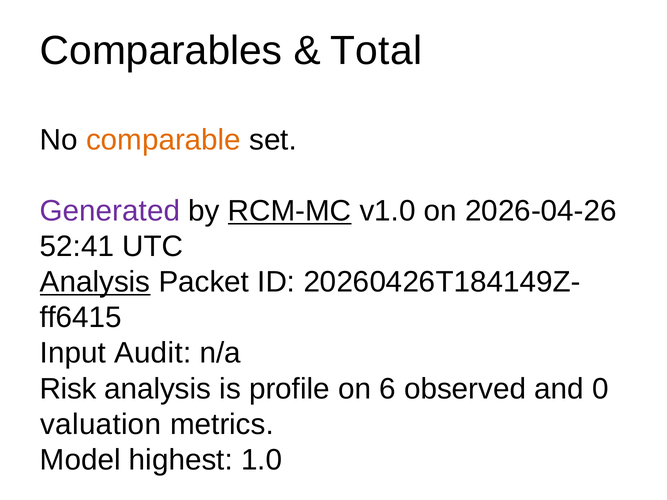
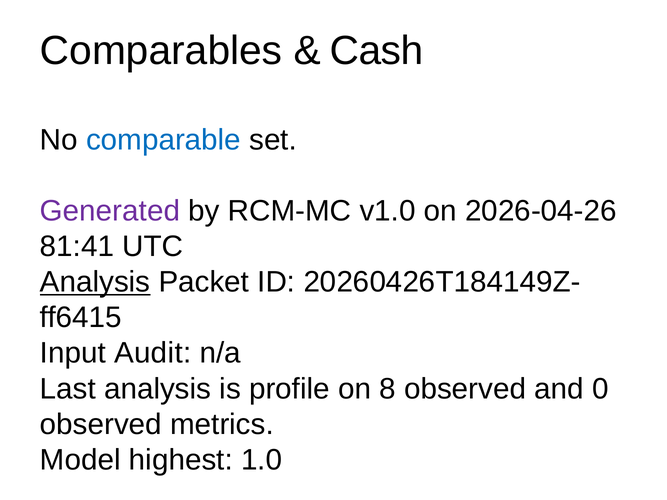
Total: Total -> Cash (376, 51)
comparable colour: orange -> blue (163, 140)
RCM-MC underline: present -> none (290, 211)
52:41: 52:41 -> 81:41 (77, 247)
Risk: Risk -> Last (68, 389)
6: 6 -> 8 (388, 389)
valuation: valuation -> observed (101, 425)
